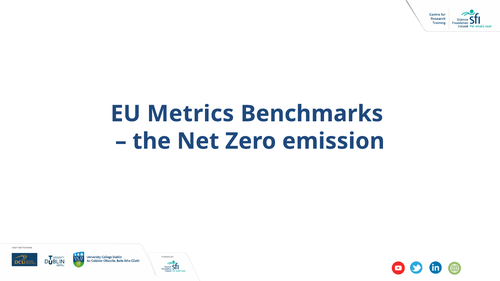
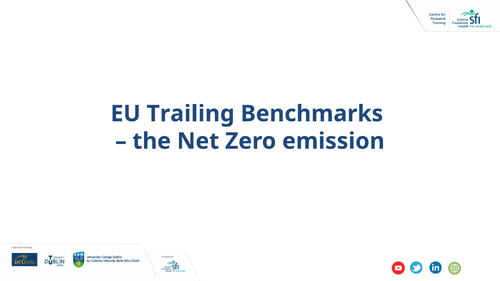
Metrics: Metrics -> Trailing (191, 114)
